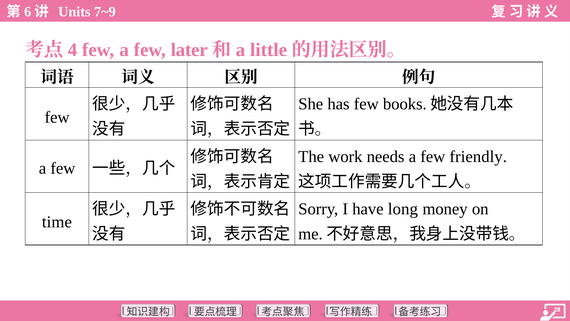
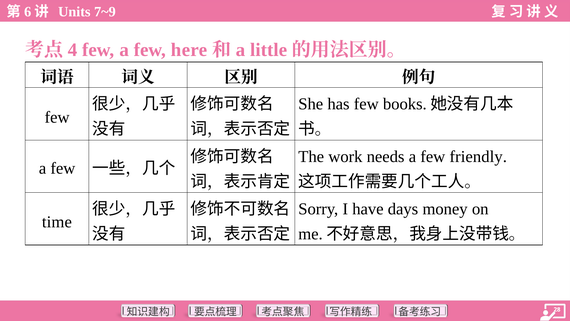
later: later -> here (189, 50)
long: long -> days (403, 209)
